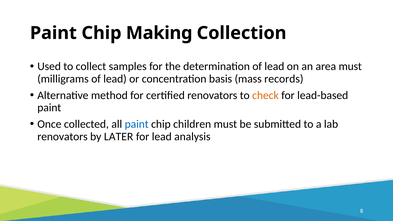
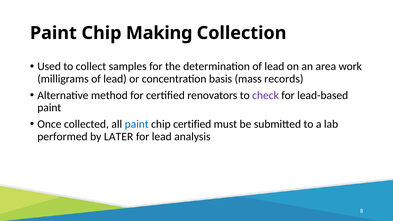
area must: must -> work (350, 66)
check colour: orange -> purple (265, 95)
chip children: children -> certified (192, 124)
renovators: renovators -> performed (62, 137)
